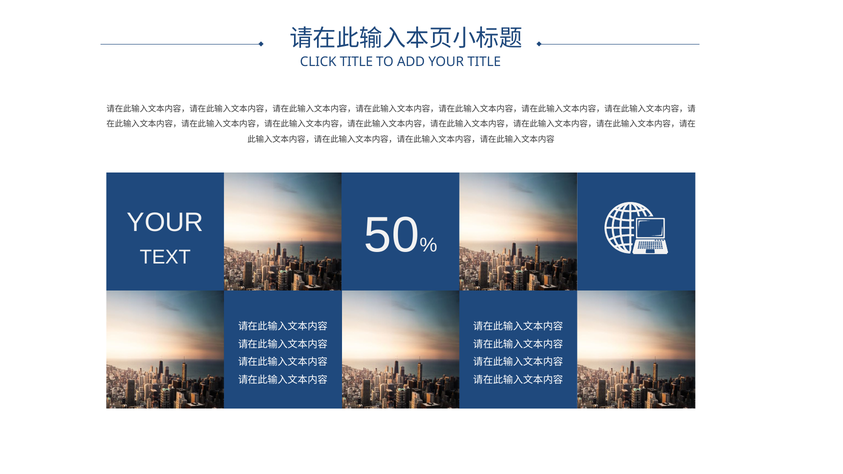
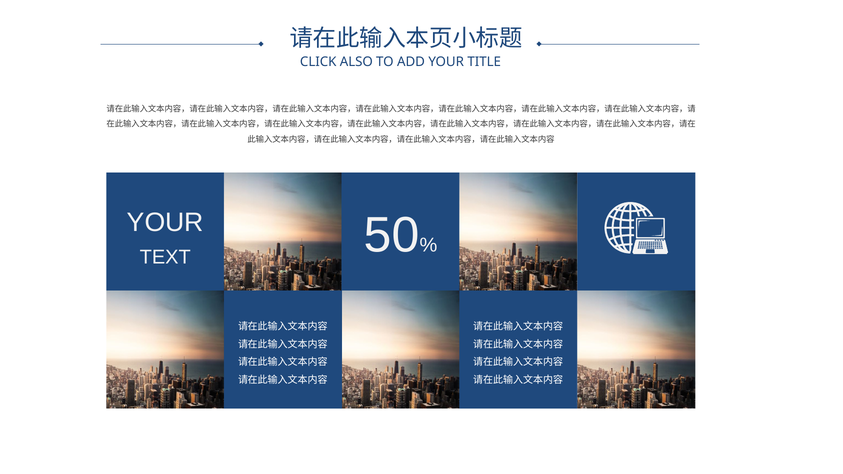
CLICK TITLE: TITLE -> ALSO (356, 62)
